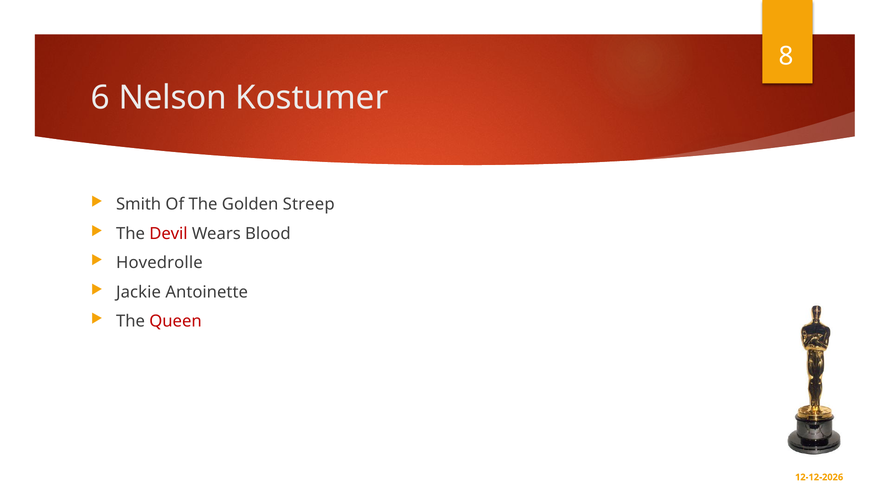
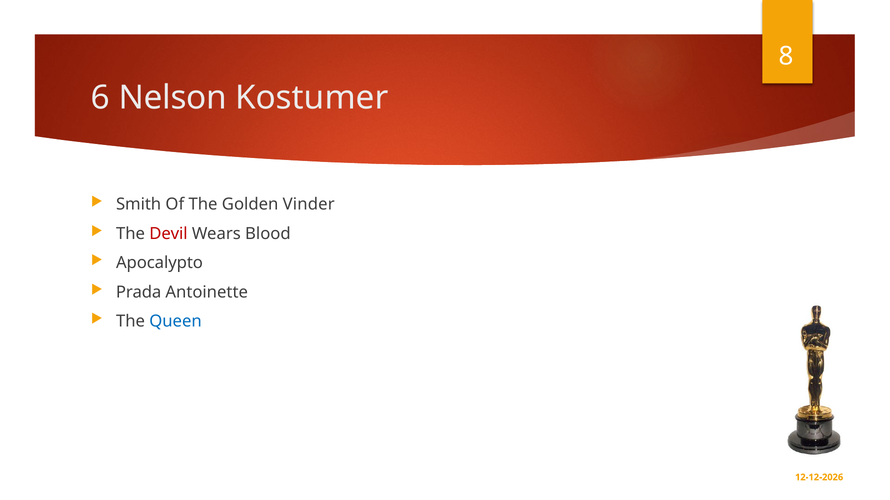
Streep: Streep -> Vinder (309, 205)
Hovedrolle: Hovedrolle -> Apocalypto (159, 263)
Jackie: Jackie -> Prada (139, 292)
Queen colour: red -> blue (176, 322)
